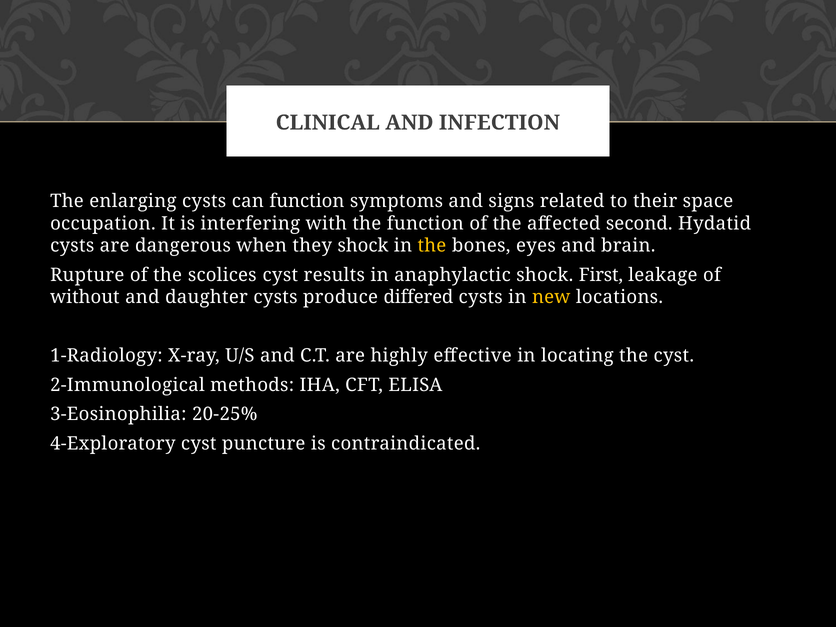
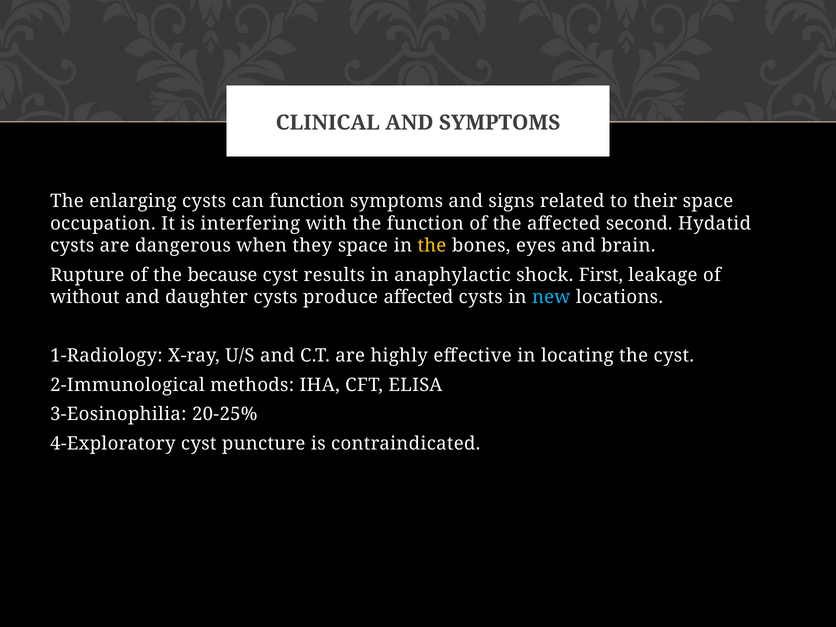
AND INFECTION: INFECTION -> SYMPTOMS (500, 123)
they shock: shock -> space (363, 246)
scolices: scolices -> because (222, 275)
produce differed: differed -> affected (418, 297)
new colour: yellow -> light blue (551, 297)
